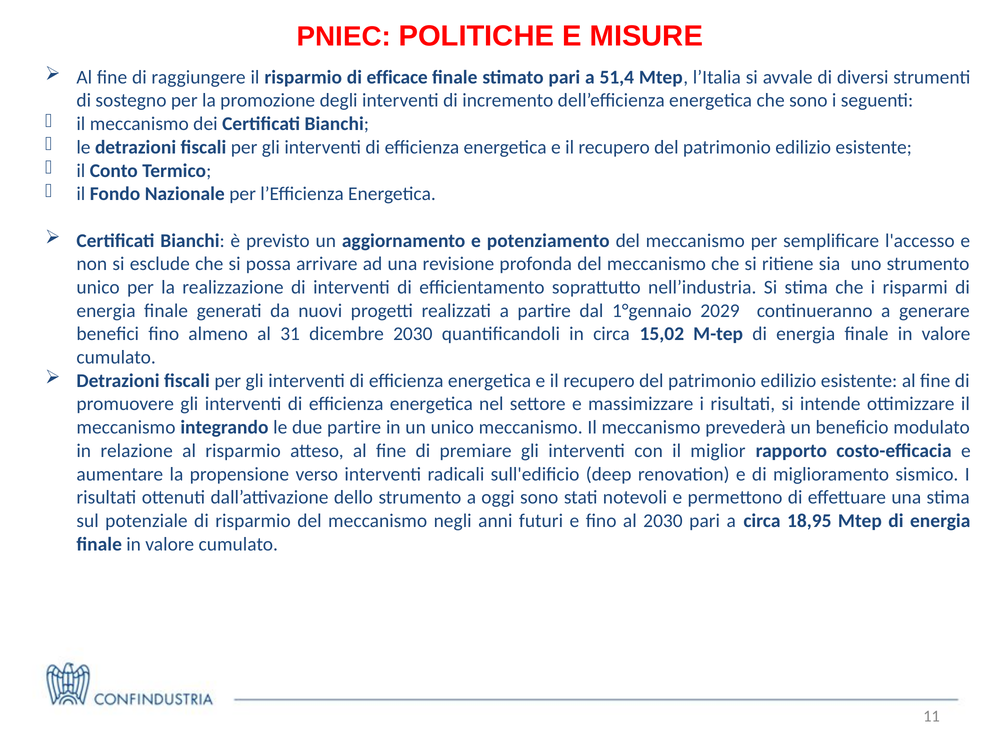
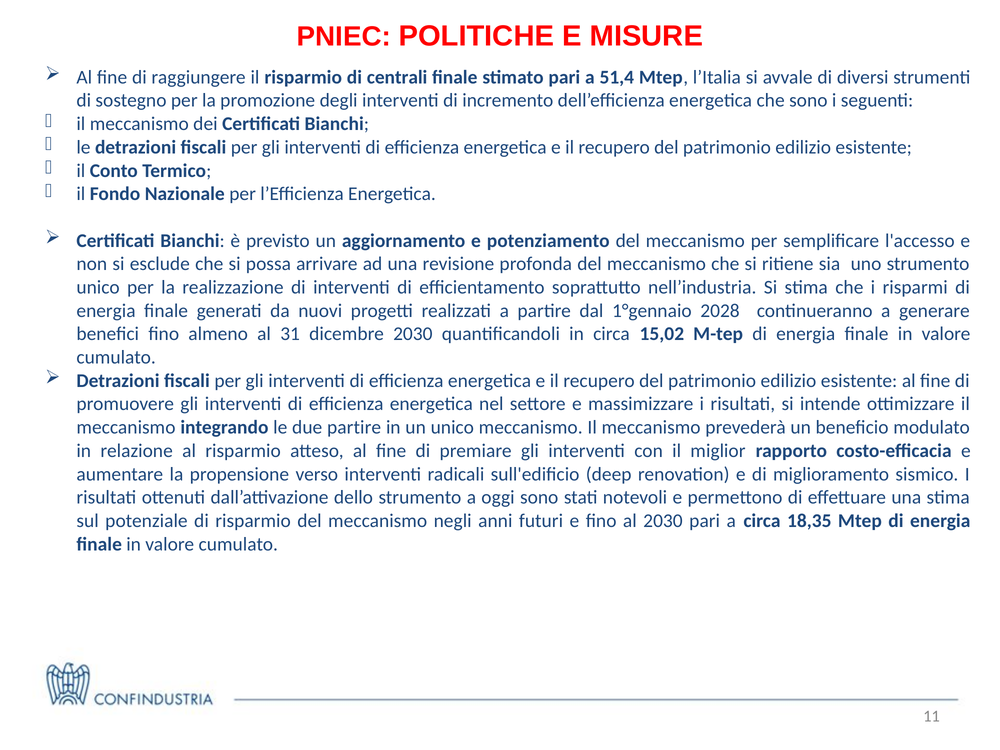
efficace: efficace -> centrali (397, 77)
2029: 2029 -> 2028 (720, 311)
18,95: 18,95 -> 18,35 (809, 521)
